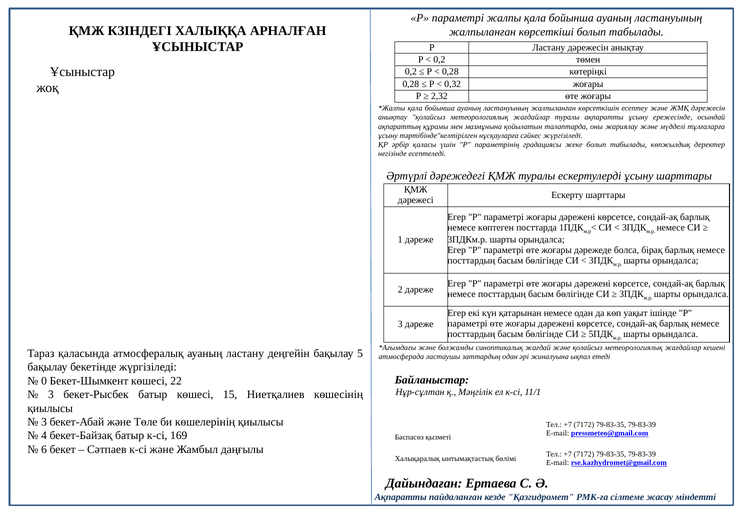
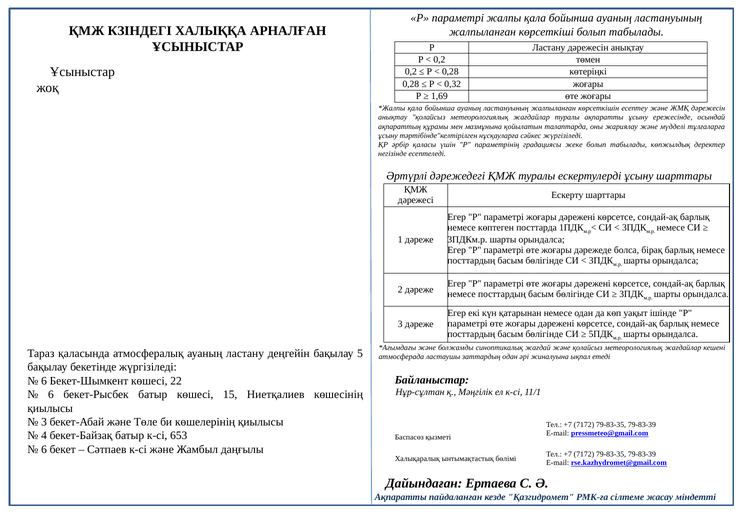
2,32: 2,32 -> 1,69 (439, 96)
0: 0 -> 6 (44, 381)
3: 3 -> 6 (51, 395)
169: 169 -> 653 (179, 436)
